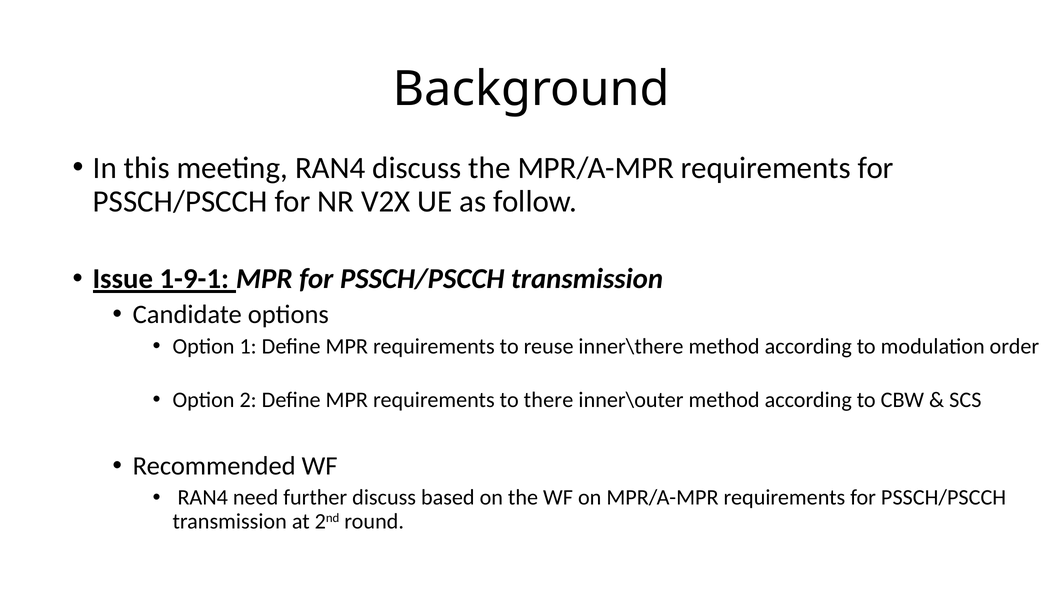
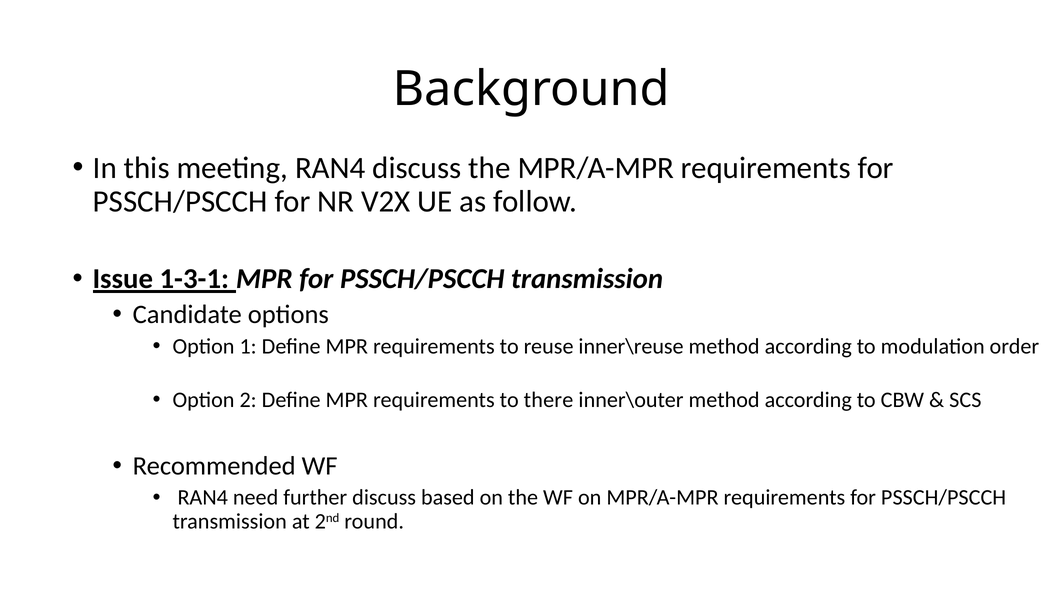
1-9-1: 1-9-1 -> 1-3-1 (195, 279)
inner\there: inner\there -> inner\reuse (631, 346)
